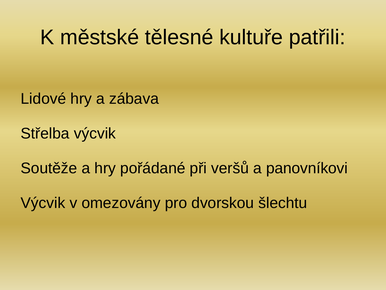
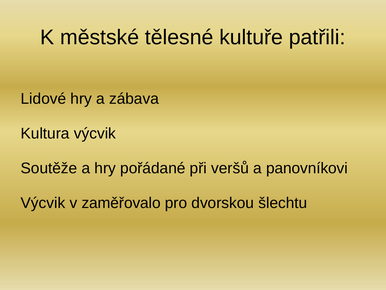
Střelba: Střelba -> Kultura (45, 133)
omezovány: omezovány -> zaměřovalo (121, 203)
